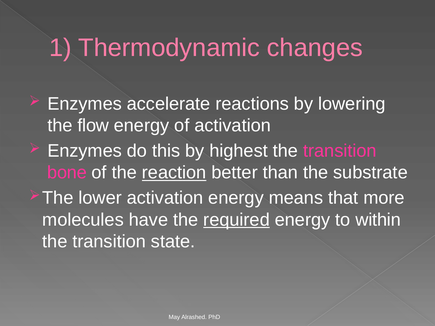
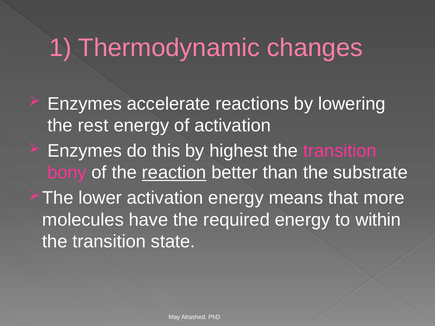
flow: flow -> rest (93, 126)
bone: bone -> bony (67, 173)
required underline: present -> none (237, 220)
